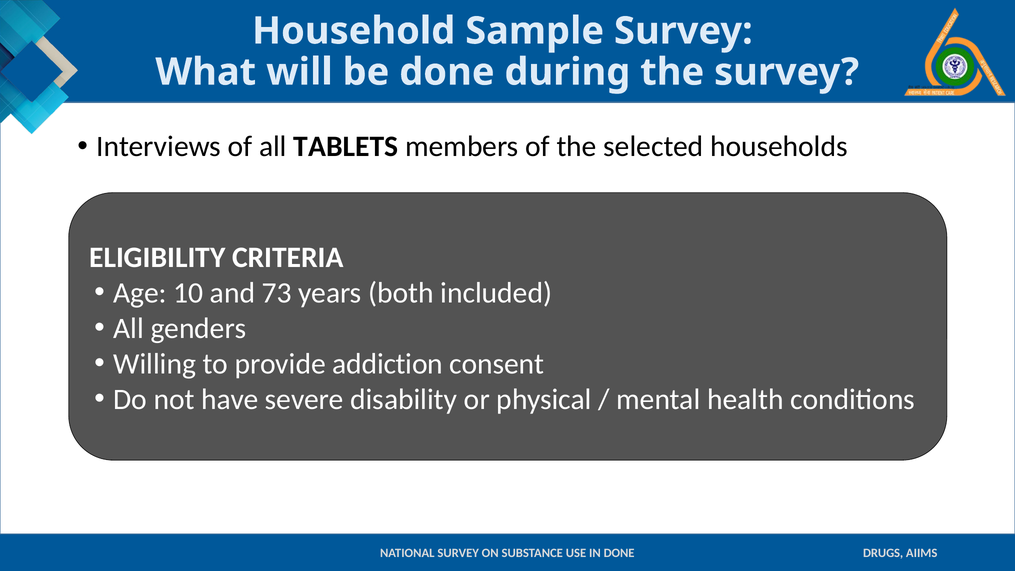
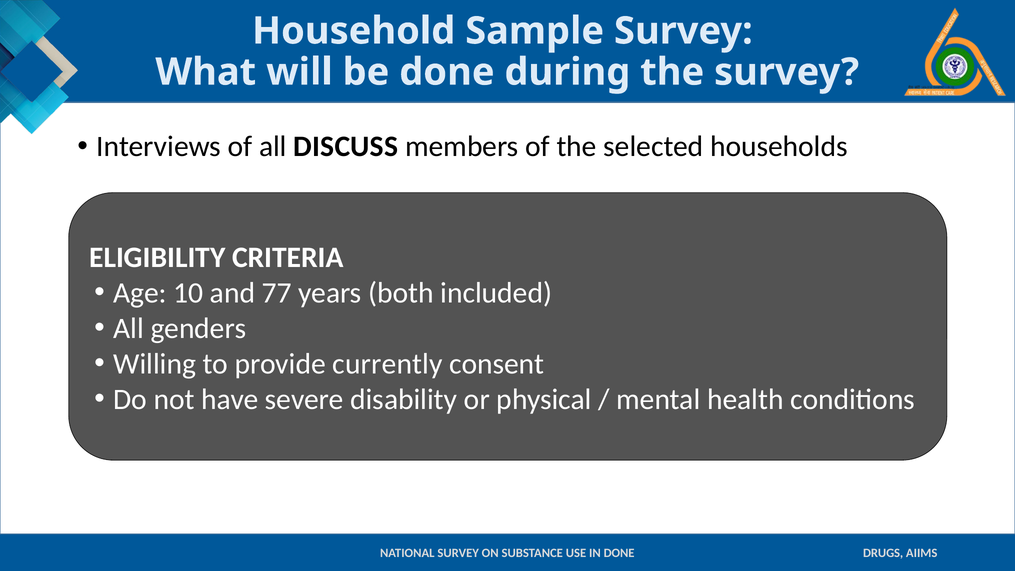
TABLETS: TABLETS -> DISCUSS (346, 147)
73: 73 -> 77 (277, 293)
addiction: addiction -> currently (387, 364)
